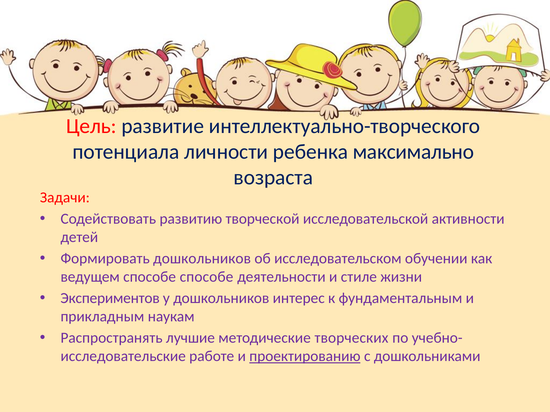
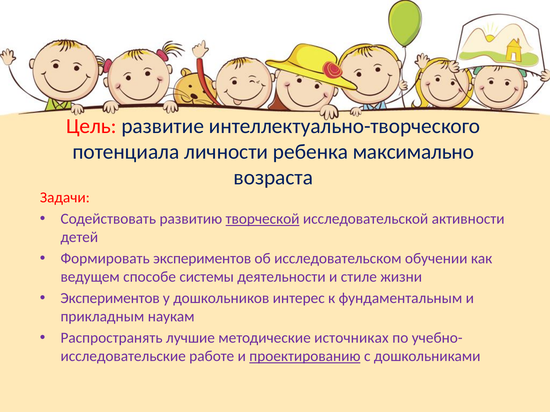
творческой underline: none -> present (263, 219)
Формировать дошкольников: дошкольников -> экспериментов (202, 259)
способе способе: способе -> системы (207, 277)
творческих: творческих -> источниках (351, 338)
